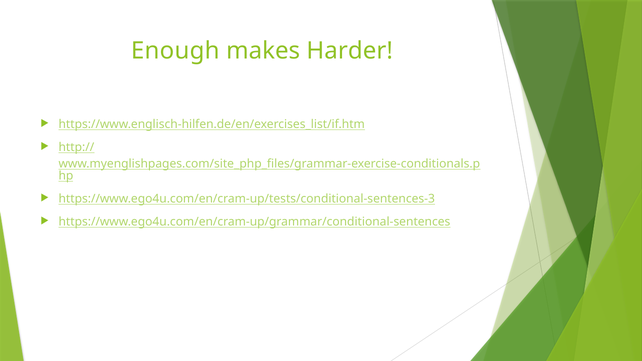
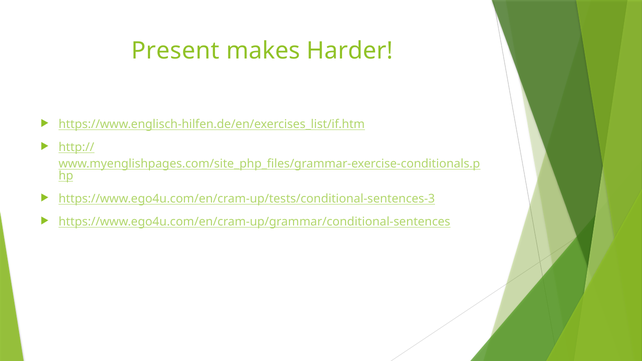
Enough: Enough -> Present (175, 51)
